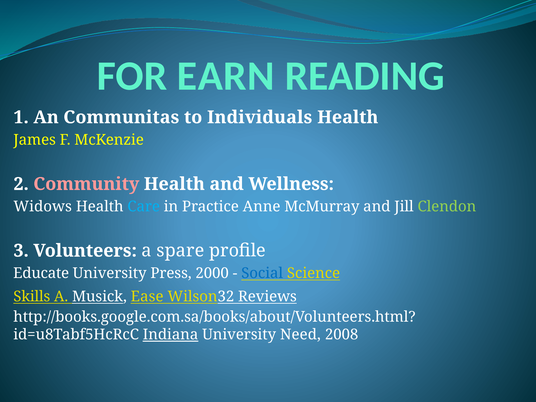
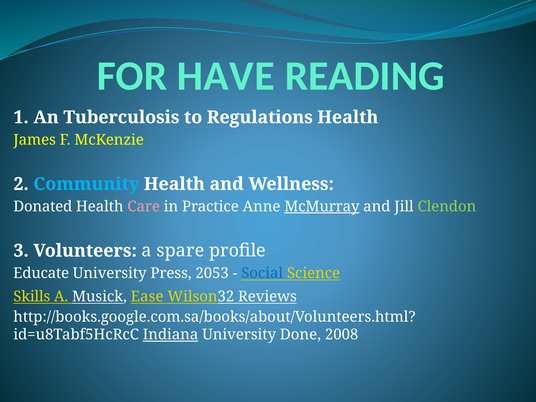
EARN: EARN -> HAVE (226, 76)
Communitas: Communitas -> Tuberculosis (121, 117)
Individuals: Individuals -> Regulations (260, 117)
Community colour: pink -> light blue (86, 184)
Widows: Widows -> Donated (43, 206)
Care colour: light blue -> pink (144, 206)
McMurray underline: none -> present (322, 206)
2000: 2000 -> 2053 (212, 273)
Need: Need -> Done (300, 335)
